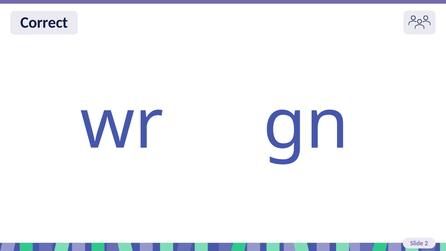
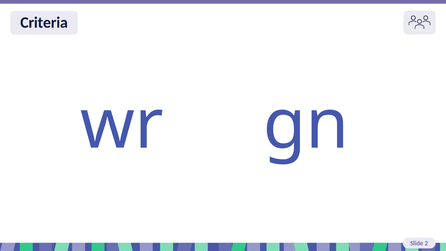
Correct: Correct -> Criteria (44, 23)
